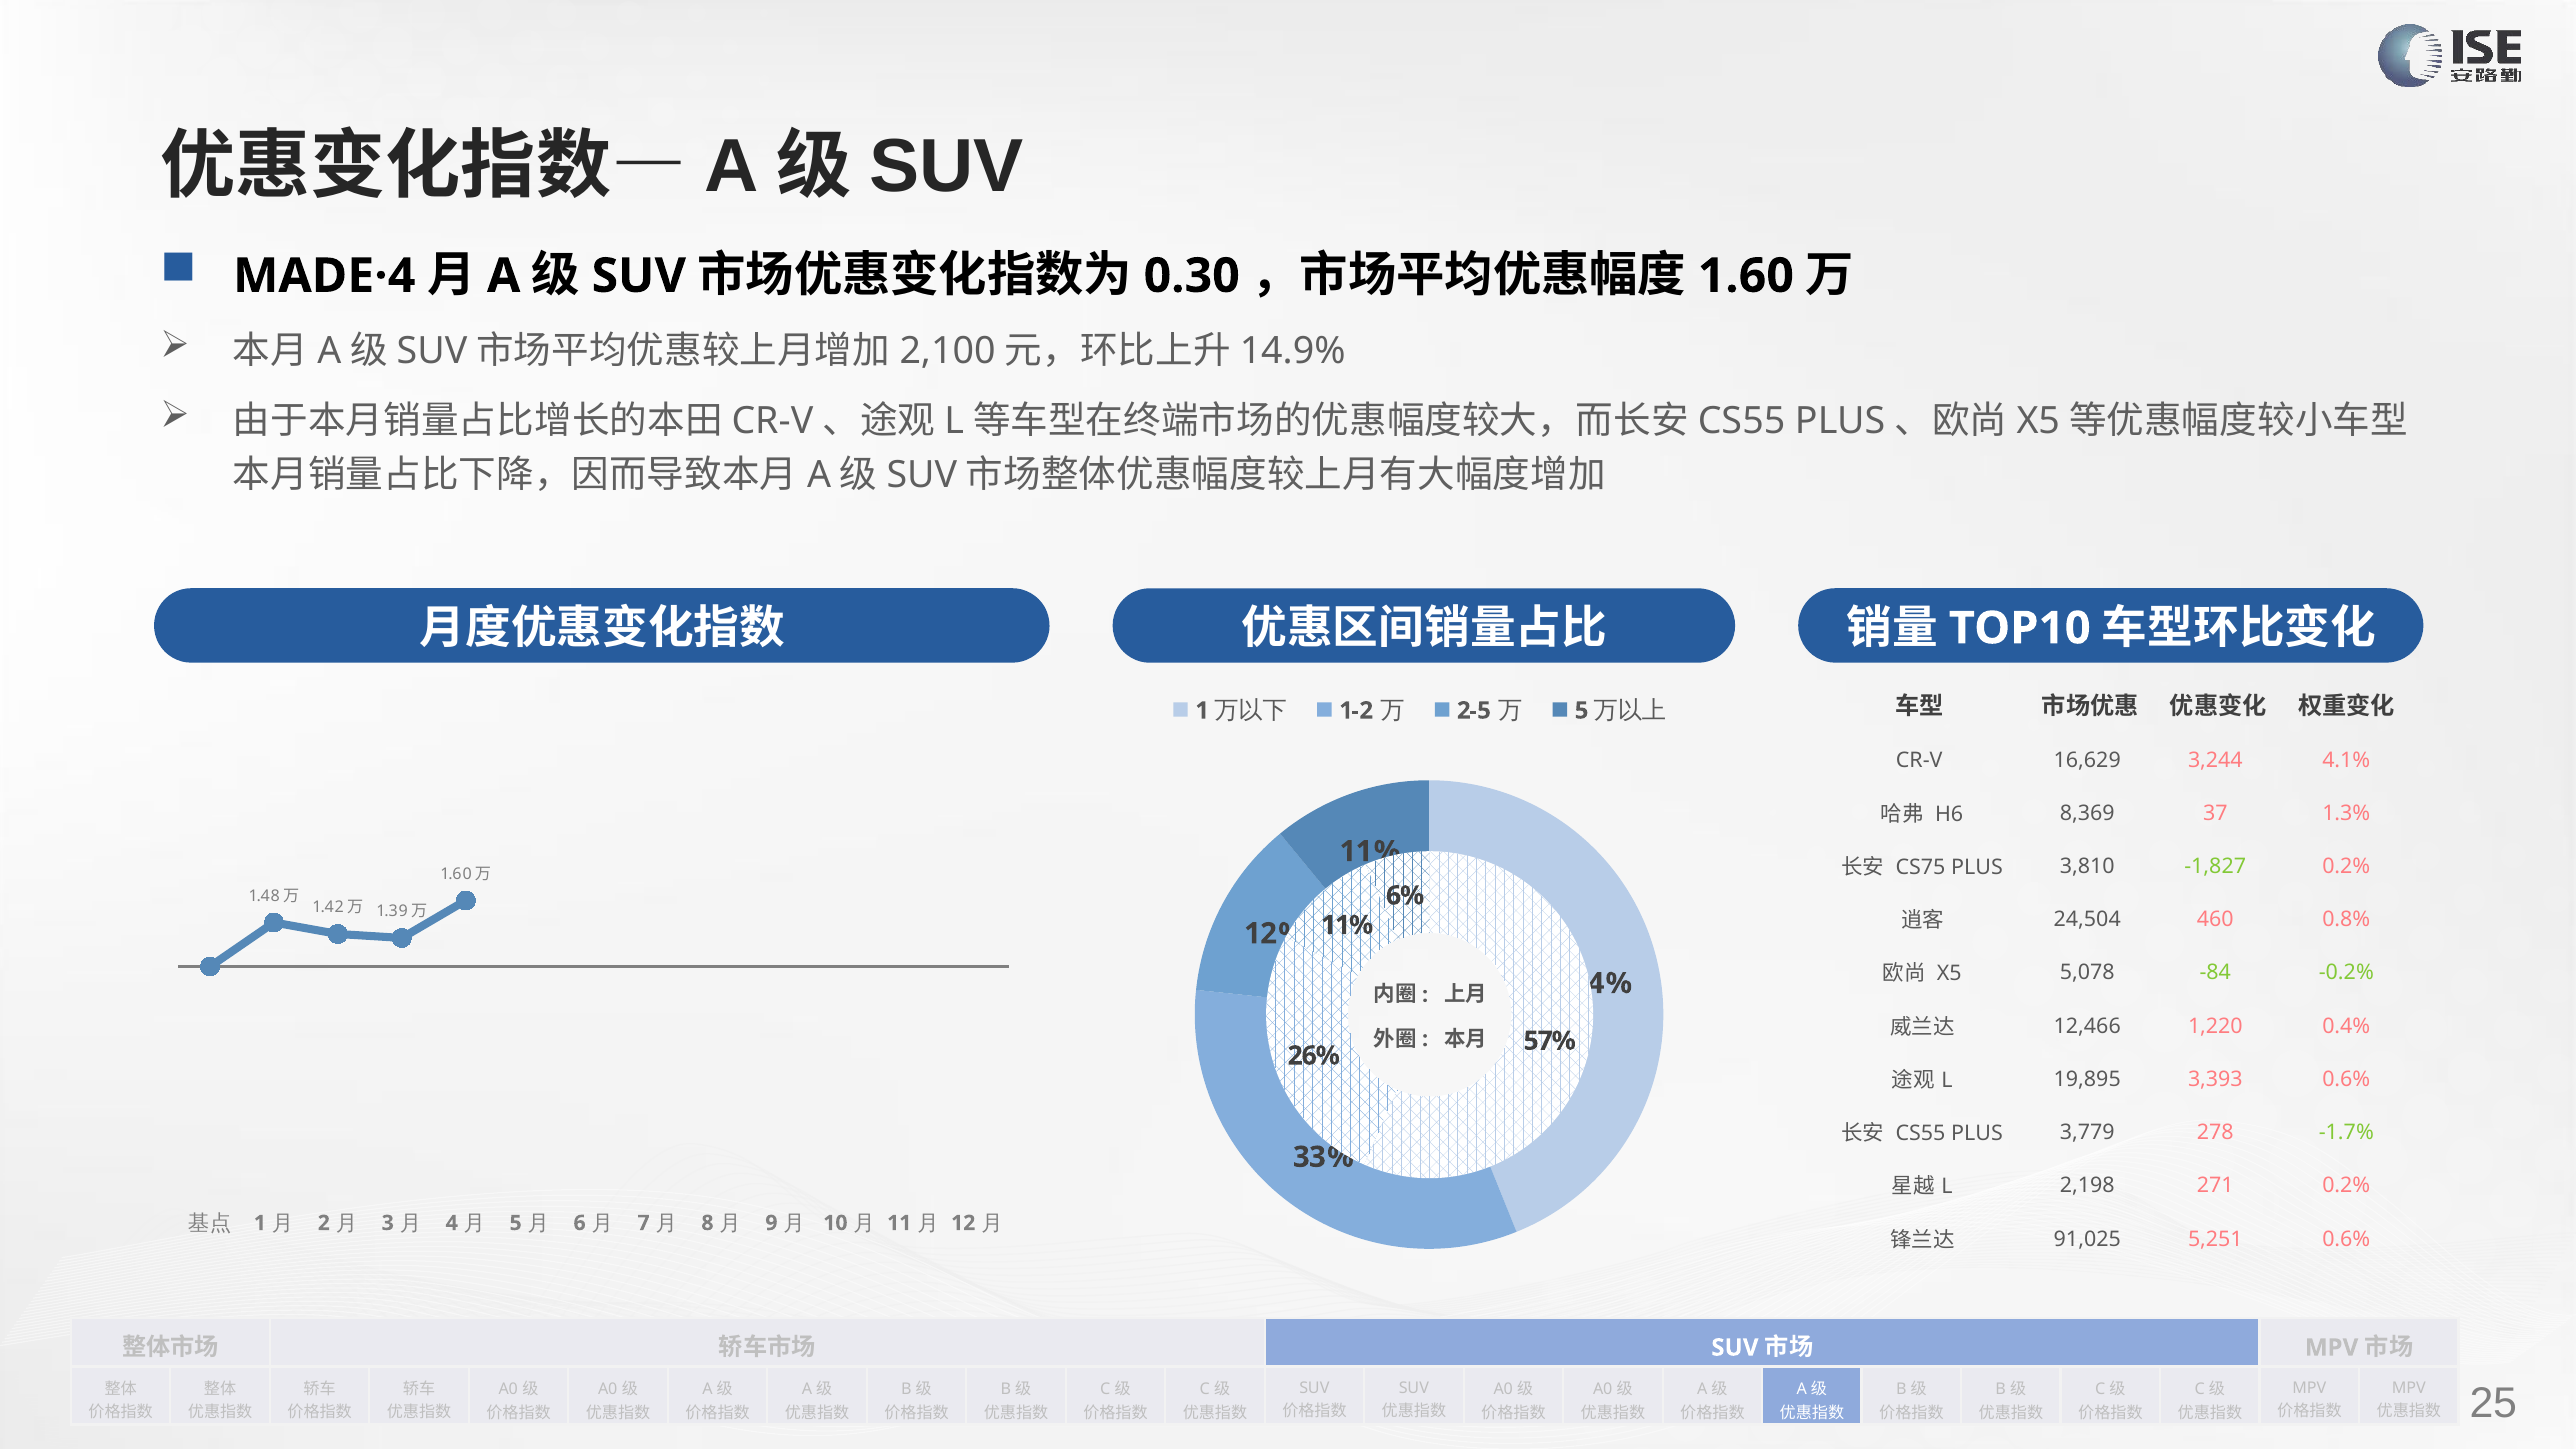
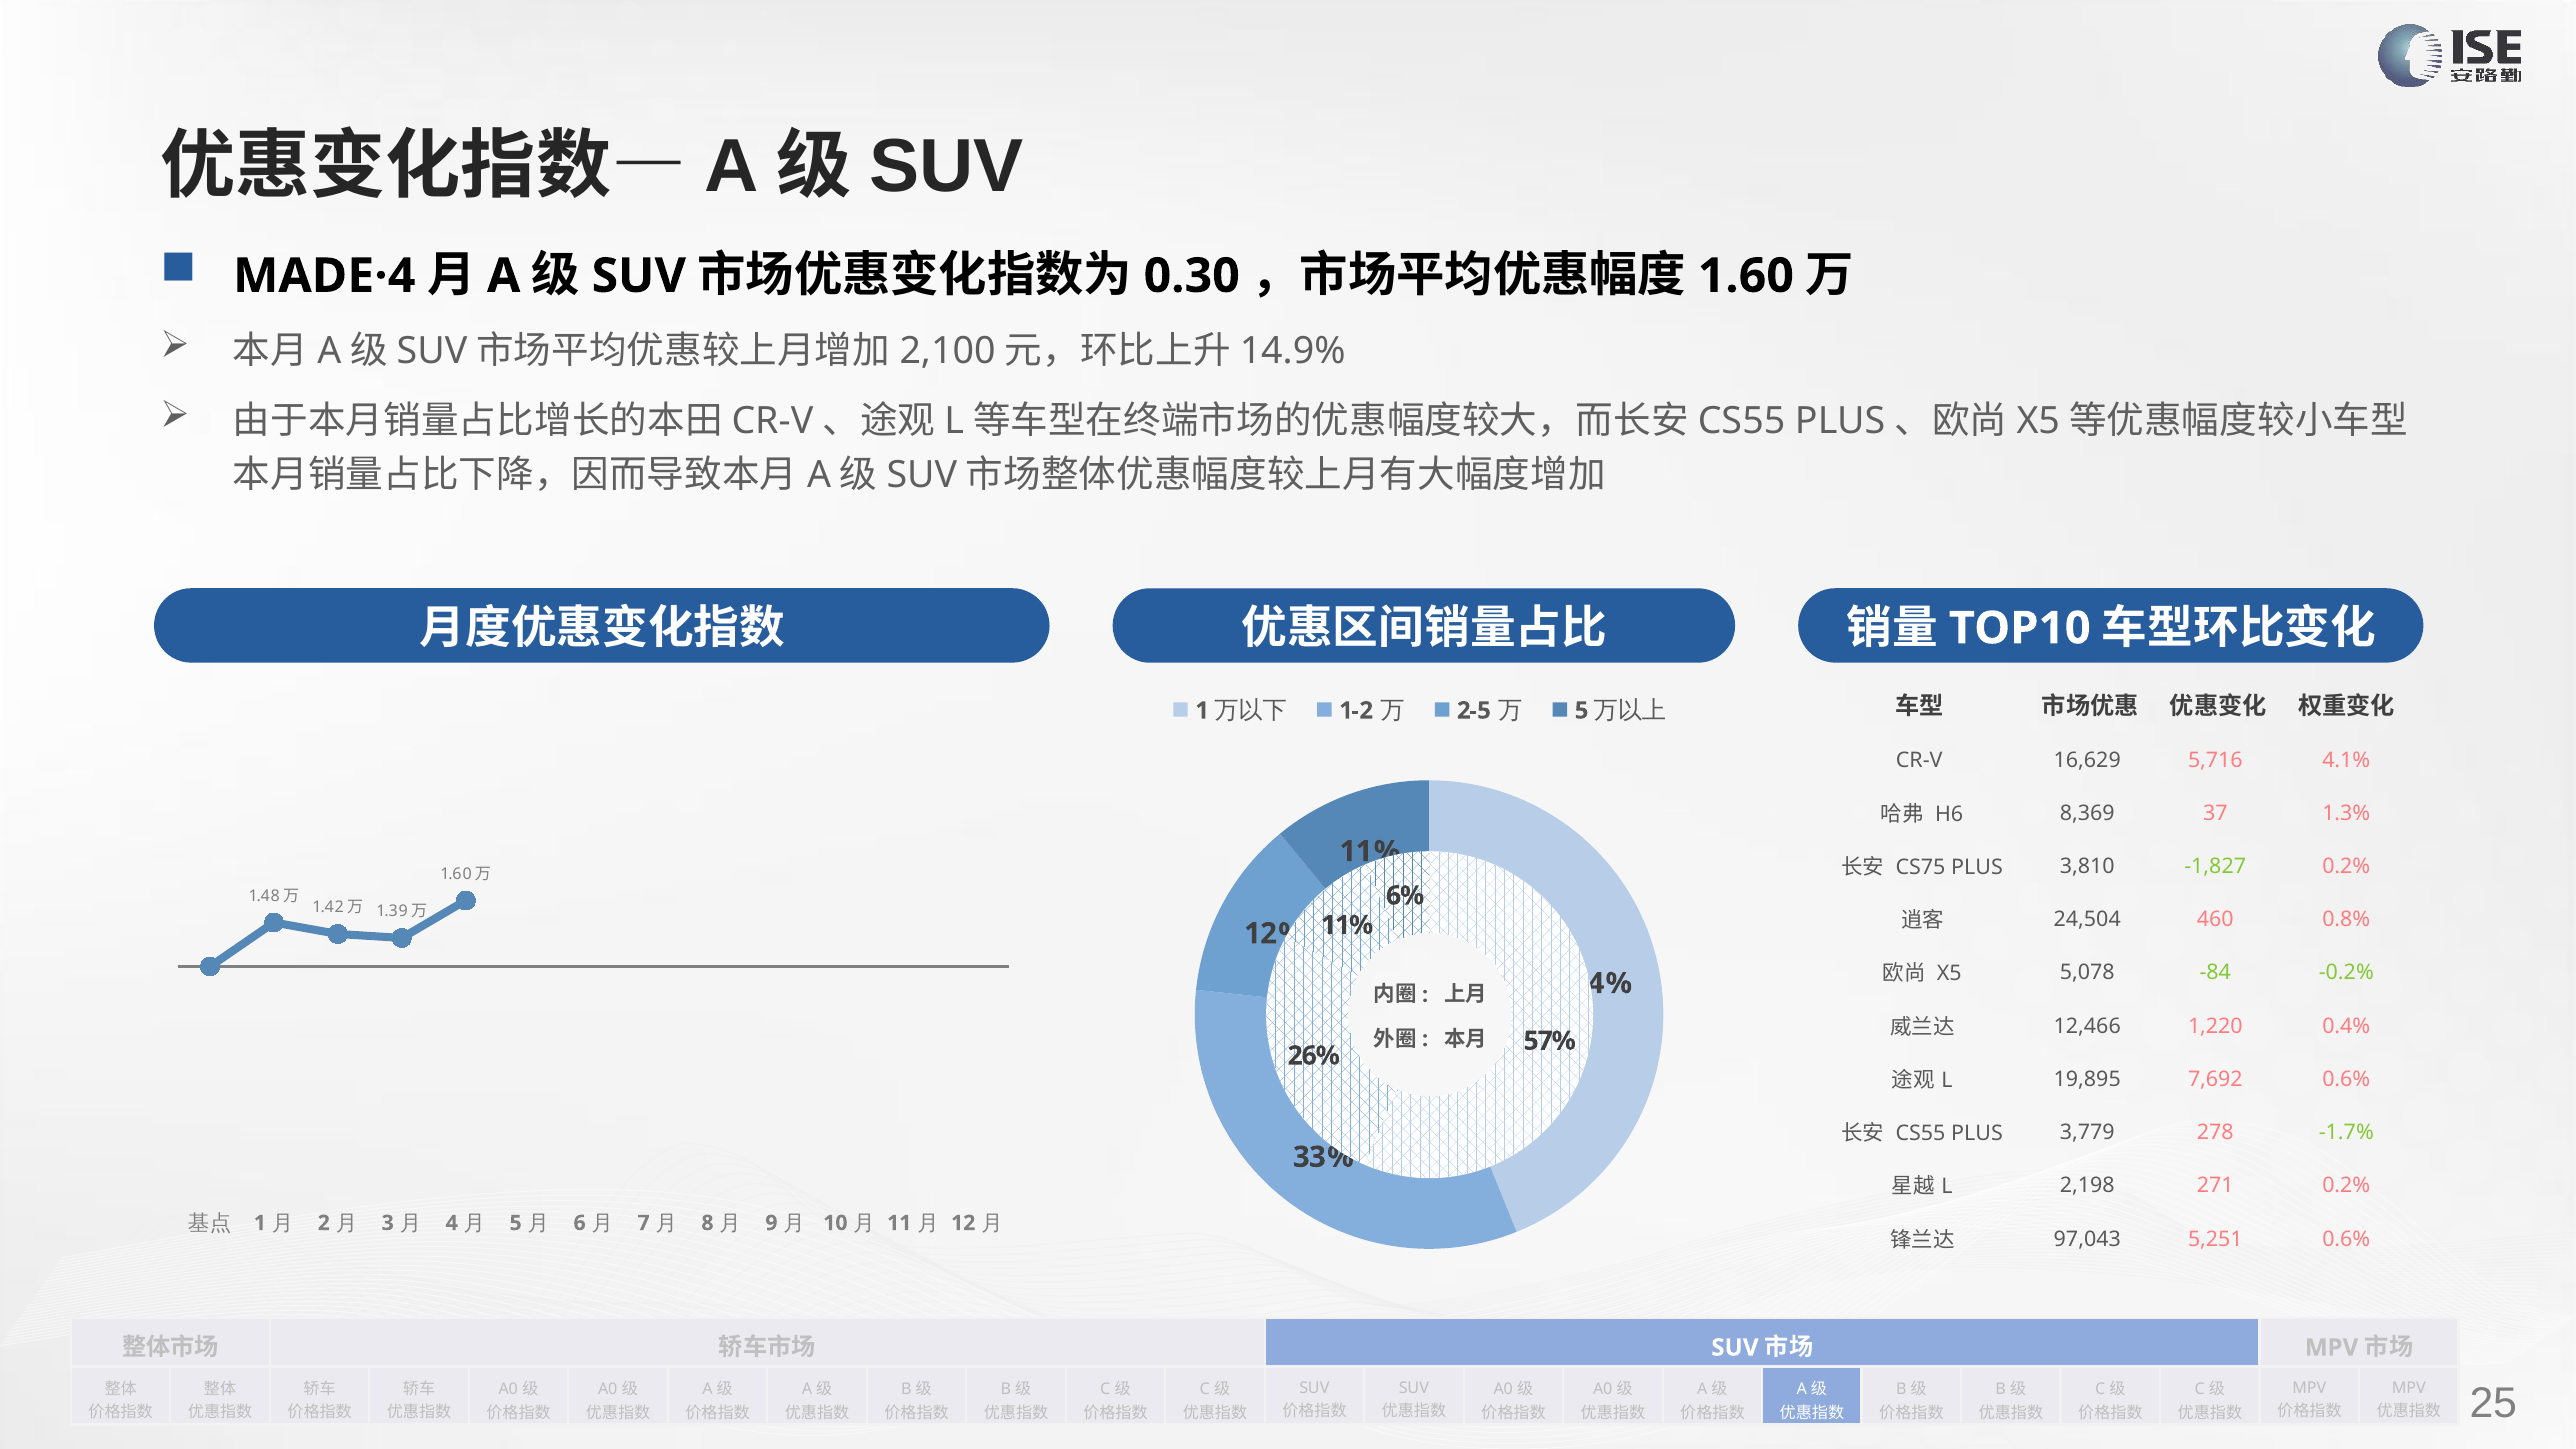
3,244: 3,244 -> 5,716 (2215, 760)
3,393: 3,393 -> 7,692 (2215, 1079)
91,025: 91,025 -> 97,043 (2087, 1239)
